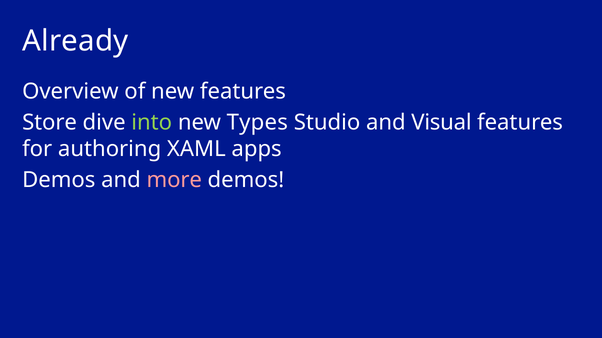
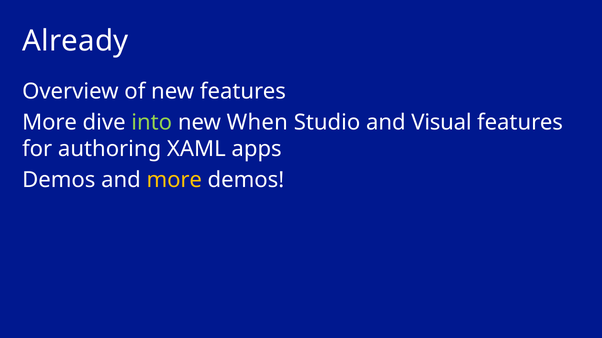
Store: Store -> More (50, 123)
Types: Types -> When (257, 123)
more colour: pink -> yellow (174, 180)
